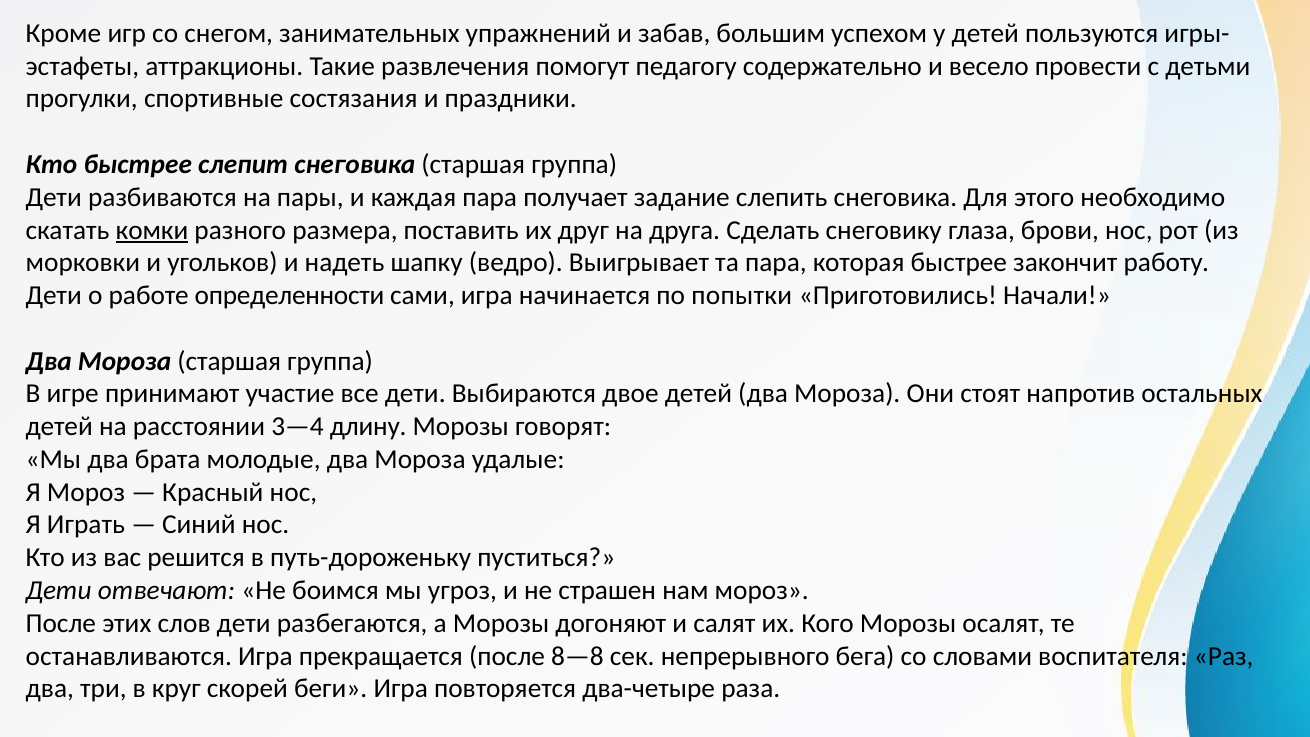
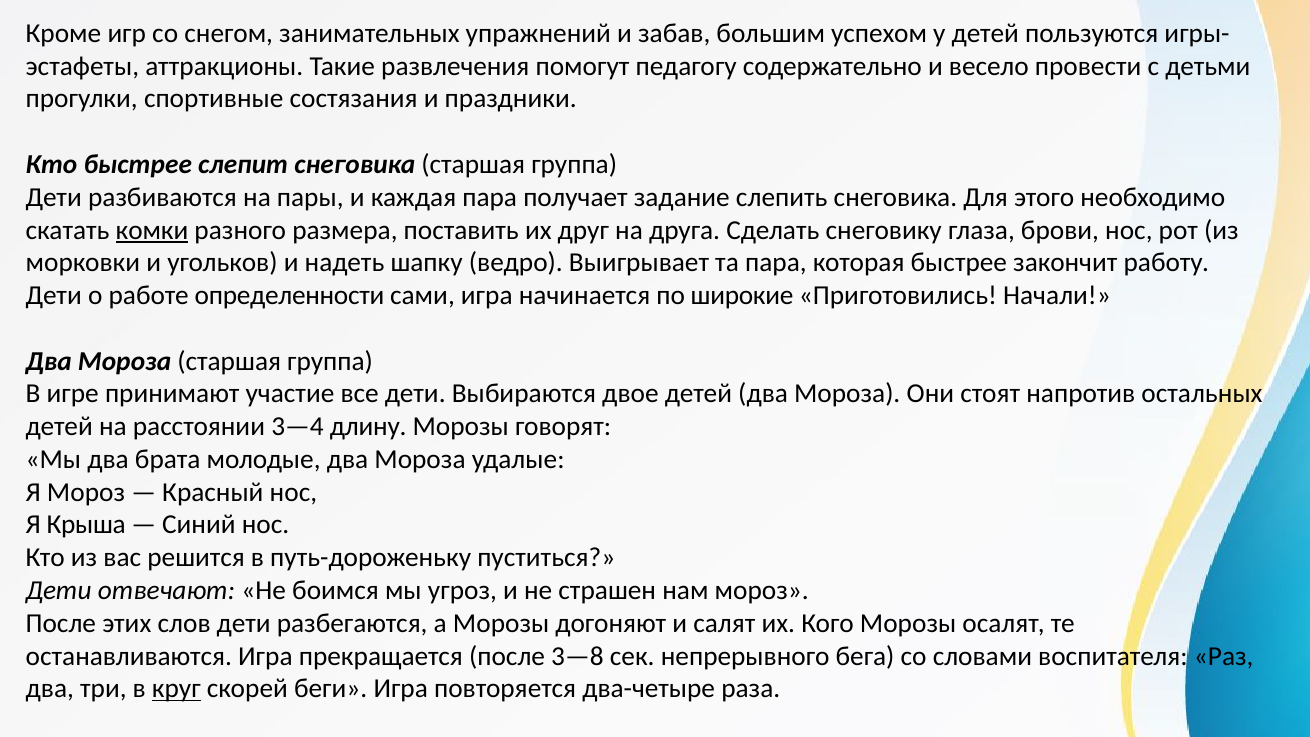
попытки: попытки -> широкие (742, 295)
Играть: Играть -> Крыша (86, 525)
8—8: 8—8 -> 3—8 (577, 656)
круг underline: none -> present (176, 689)
